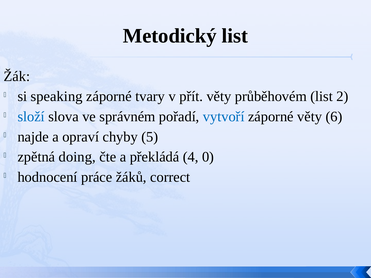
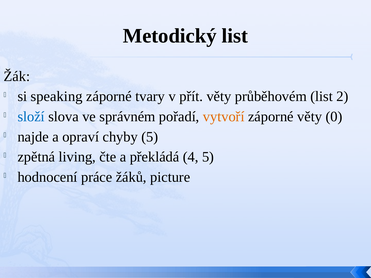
vytvoří colour: blue -> orange (224, 117)
6: 6 -> 0 (334, 117)
doing: doing -> living (77, 157)
4 0: 0 -> 5 (208, 157)
correct: correct -> picture (170, 177)
